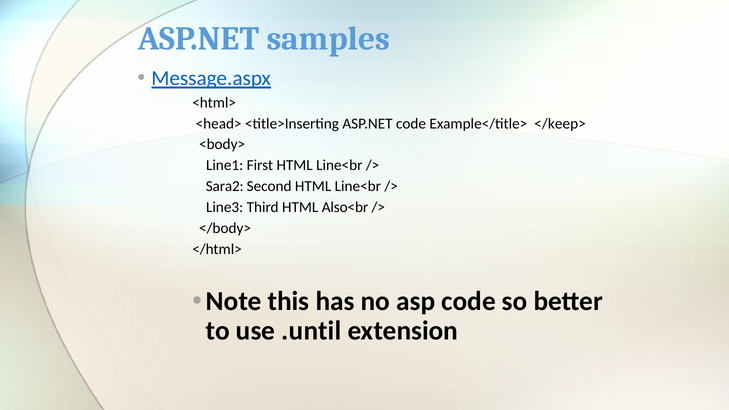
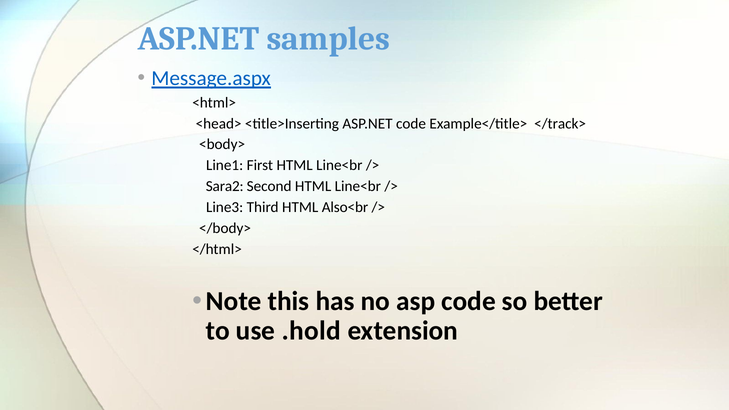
</keep>: </keep> -> </track> (560, 124)
.until: .until -> .hold (311, 331)
